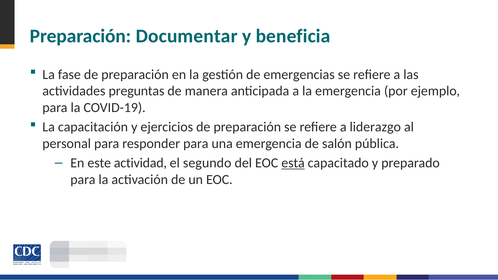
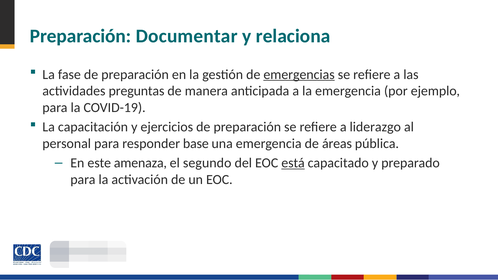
beneficia: beneficia -> relaciona (293, 36)
emergencias underline: none -> present (299, 74)
responder para: para -> base (196, 144)
salón: salón -> áreas (337, 144)
actividad: actividad -> amenaza (140, 163)
